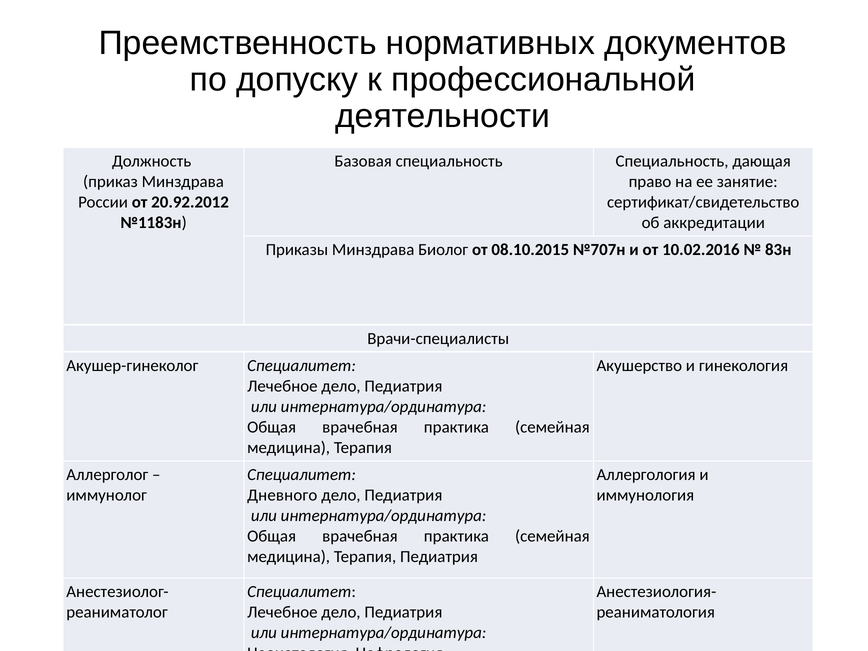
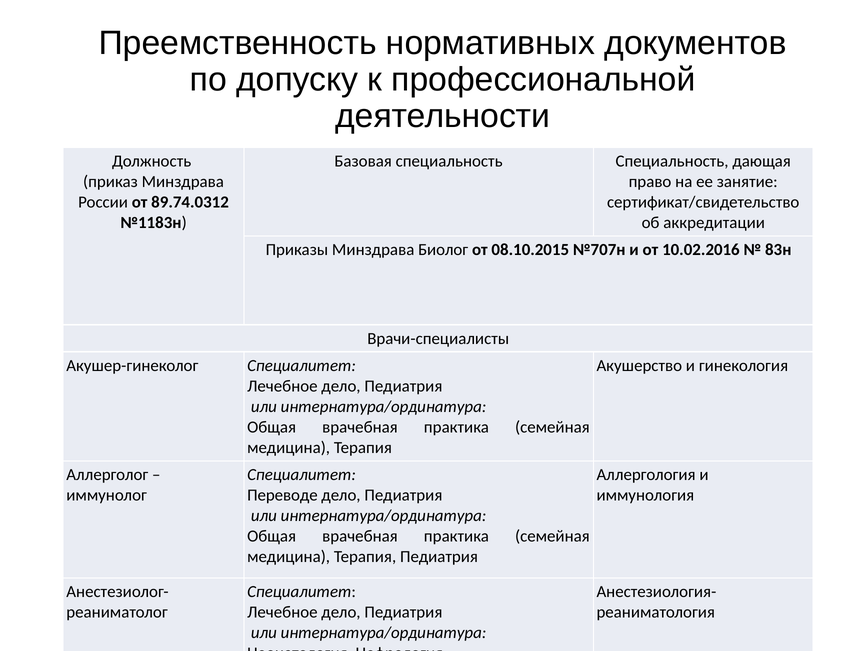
20.92.2012: 20.92.2012 -> 89.74.0312 (190, 202)
Дневного: Дневного -> Переводе (282, 495)
